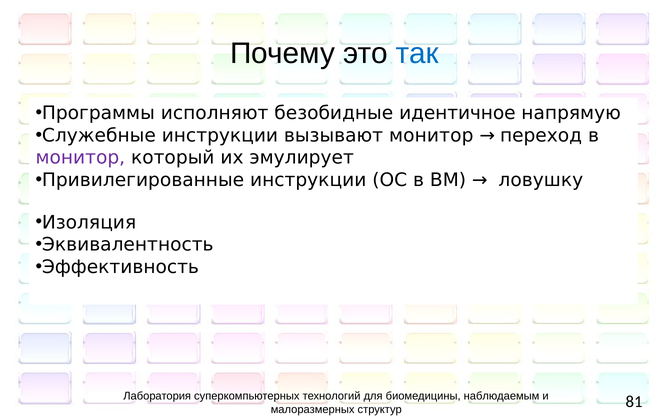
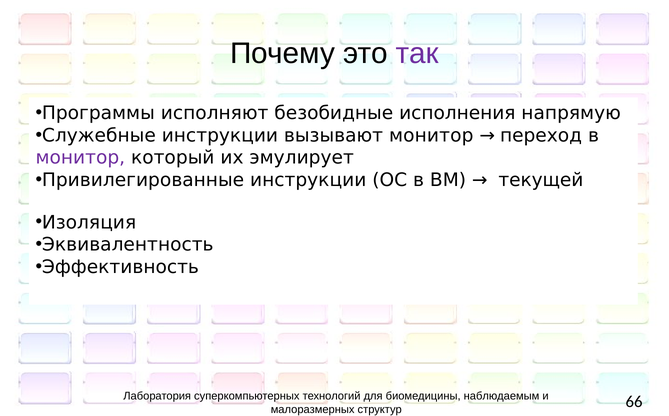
так colour: blue -> purple (417, 53)
идентичное: идентичное -> исполнения (457, 113)
ловушку: ловушку -> текущей (541, 180)
81: 81 -> 66 (634, 402)
